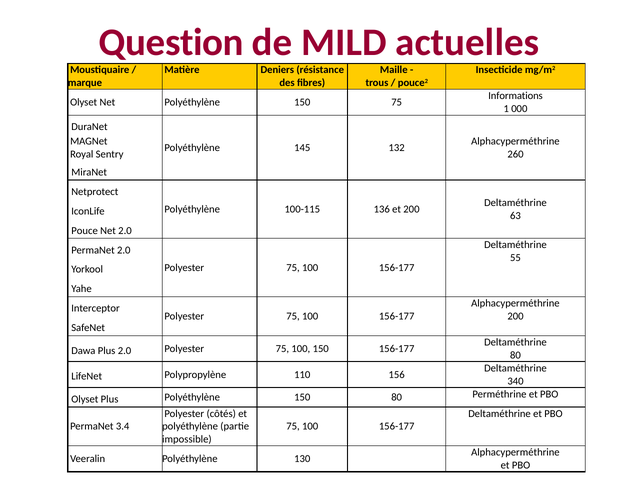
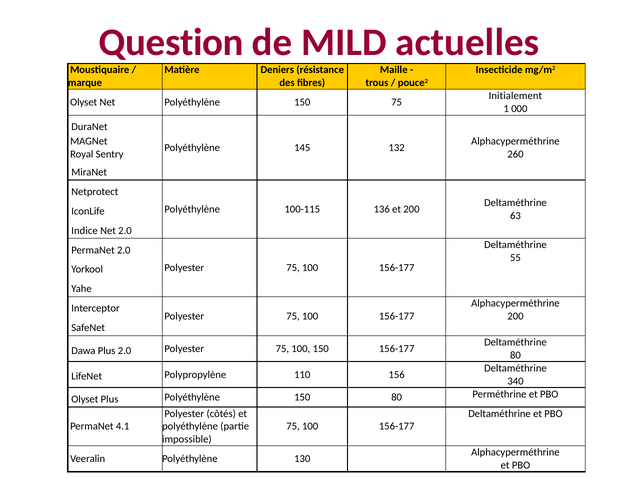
Informations: Informations -> Initialement (515, 96)
Pouce: Pouce -> Indice (85, 231)
3.4: 3.4 -> 4.1 (123, 427)
